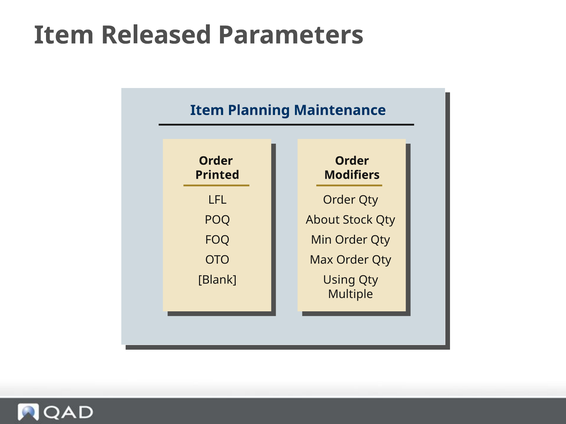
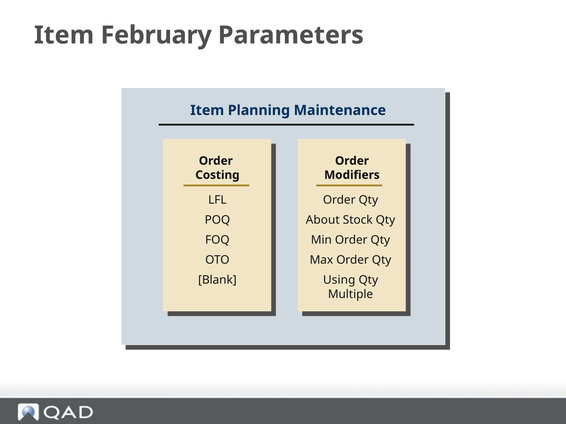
Released: Released -> February (156, 35)
Printed: Printed -> Costing (217, 175)
